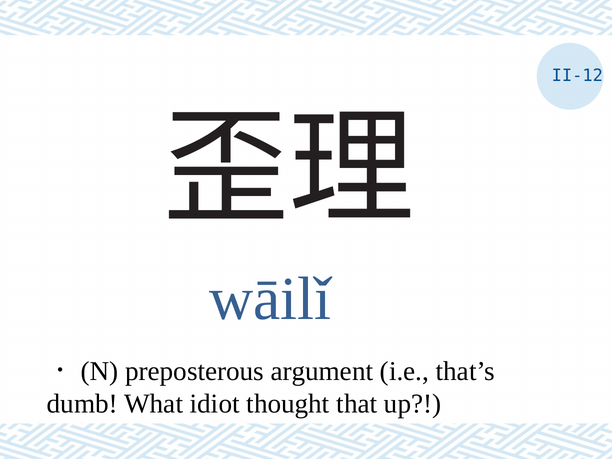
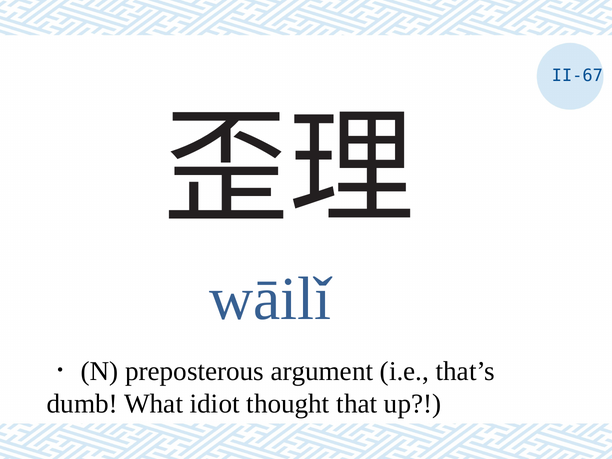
II-12: II-12 -> II-67 (577, 76)
